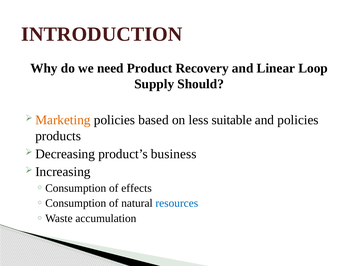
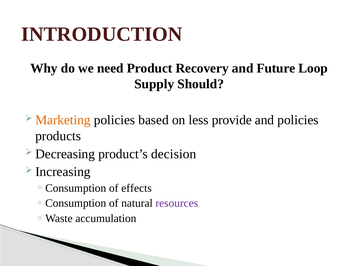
Linear: Linear -> Future (276, 68)
suitable: suitable -> provide (232, 120)
business: business -> decision (174, 154)
resources colour: blue -> purple (177, 203)
